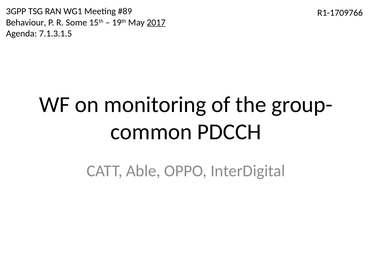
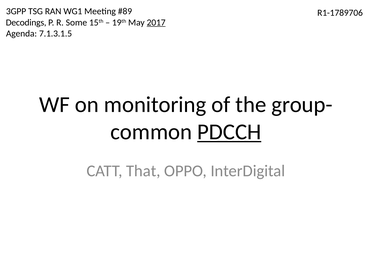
R1-1709766: R1-1709766 -> R1-1789706 (340, 13)
Behaviour: Behaviour -> Decodings (26, 23)
PDCCH underline: none -> present (229, 132)
Able: Able -> That (143, 171)
